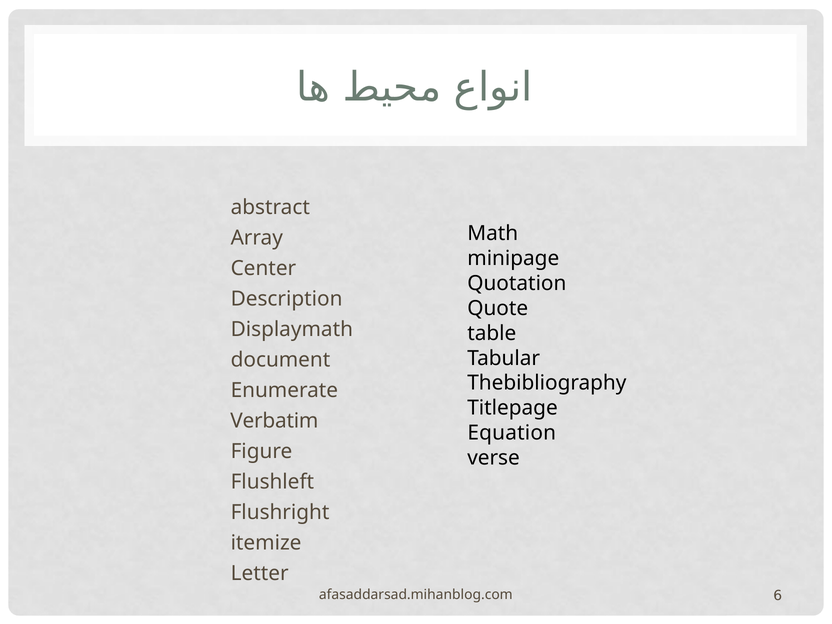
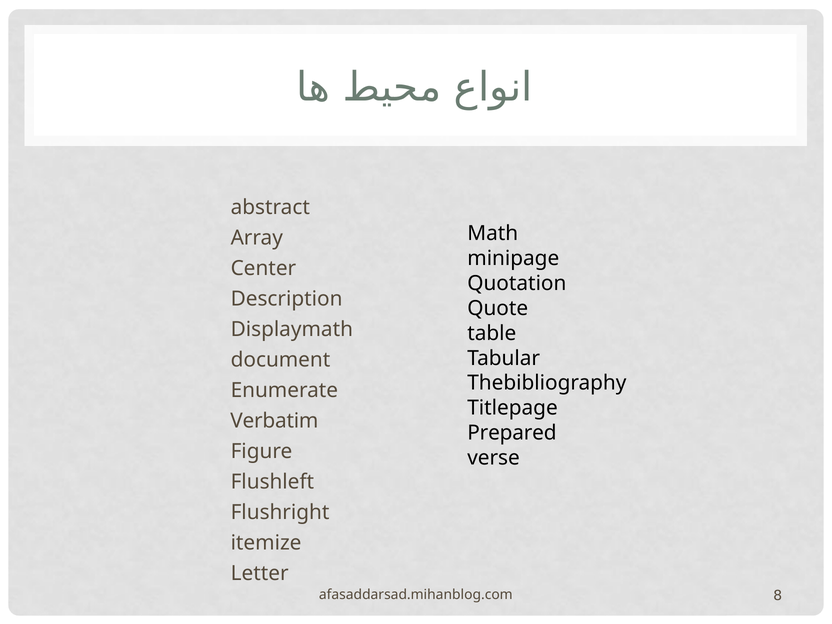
Equation: Equation -> Prepared (512, 433)
6: 6 -> 8 (778, 596)
